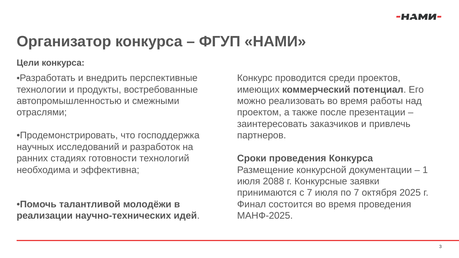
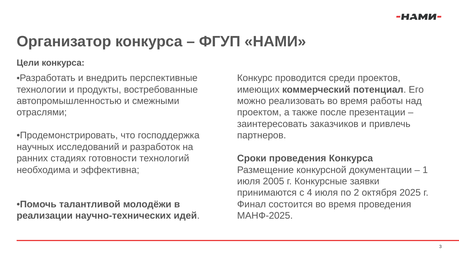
2088: 2088 -> 2005 (274, 181)
с 7: 7 -> 4 (310, 193)
по 7: 7 -> 2 (356, 193)
